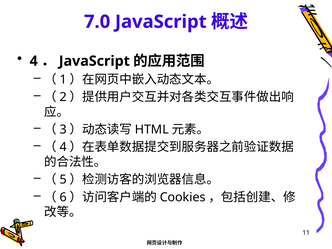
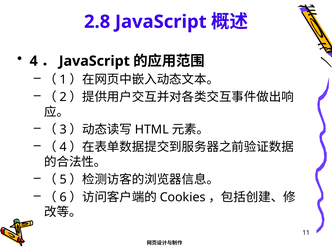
7.0: 7.0 -> 2.8 (97, 22)
